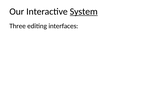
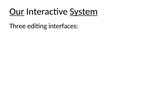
Our underline: none -> present (17, 12)
